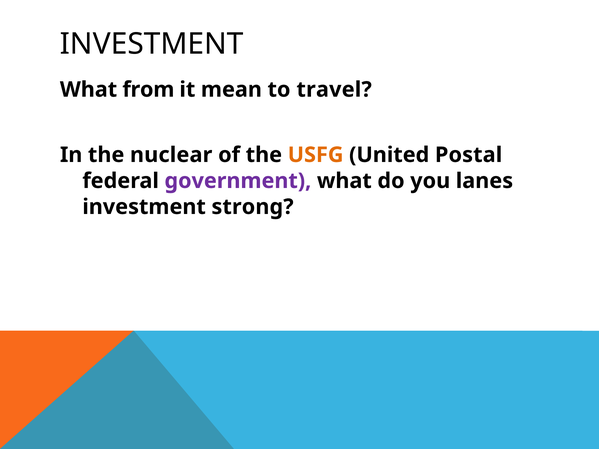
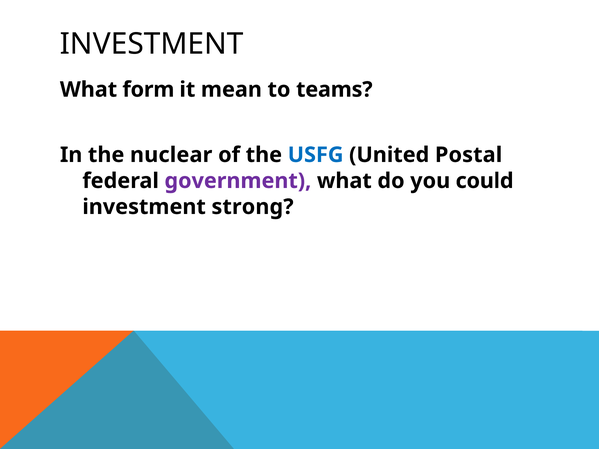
from: from -> form (148, 90)
travel: travel -> teams (334, 90)
USFG colour: orange -> blue (316, 155)
lanes: lanes -> could (485, 181)
